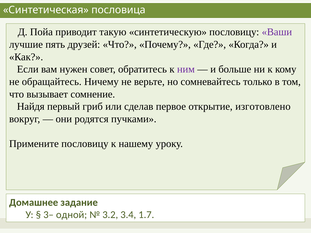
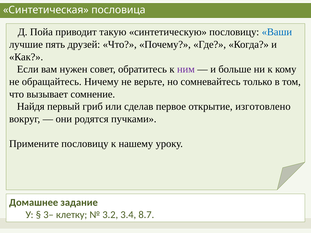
Ваши colour: purple -> blue (277, 32)
одной: одной -> клетку (72, 215)
1.7: 1.7 -> 8.7 (146, 215)
